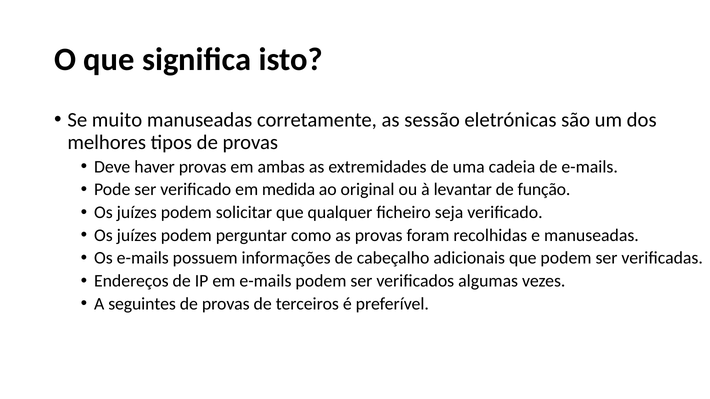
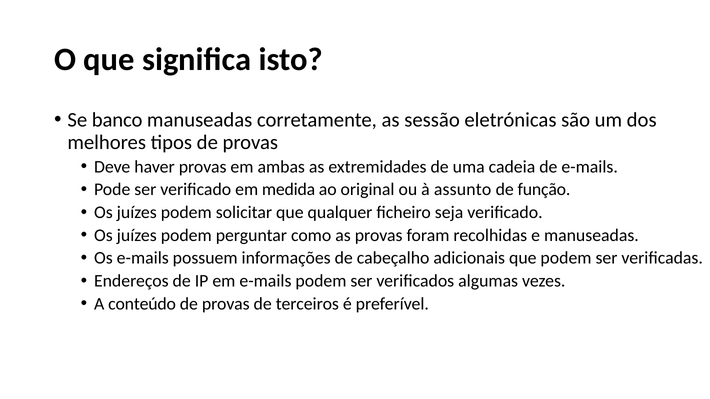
muito: muito -> banco (117, 120)
levantar: levantar -> assunto (463, 190)
seguintes: seguintes -> conteúdo (142, 304)
